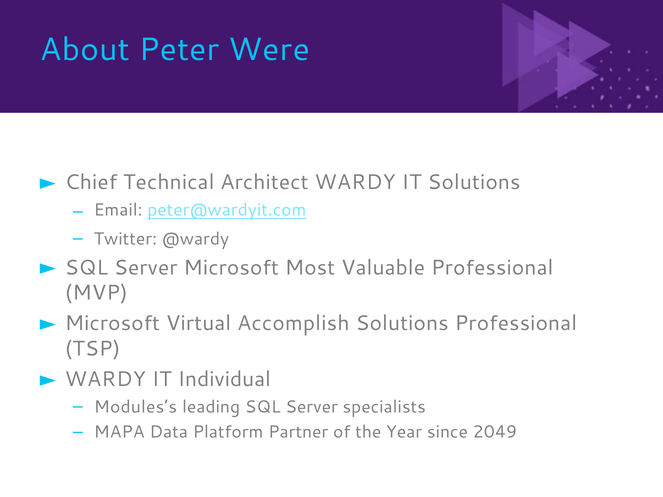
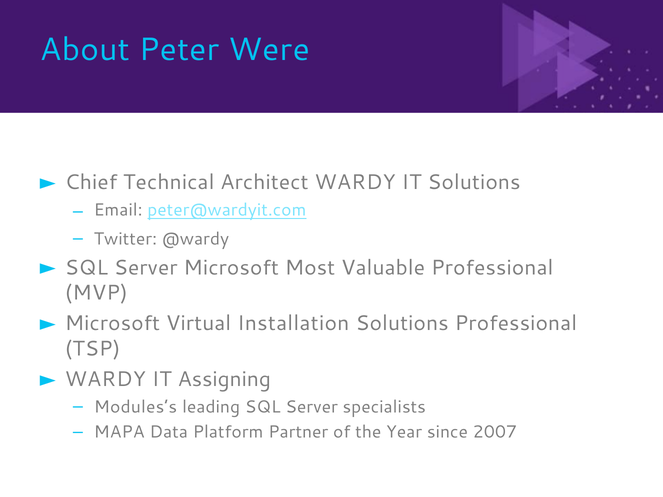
Accomplish: Accomplish -> Installation (293, 324)
Individual: Individual -> Assigning (224, 380)
2049: 2049 -> 2007 (495, 432)
